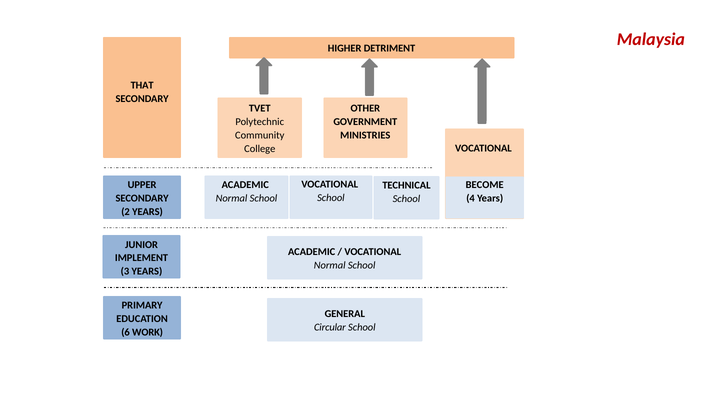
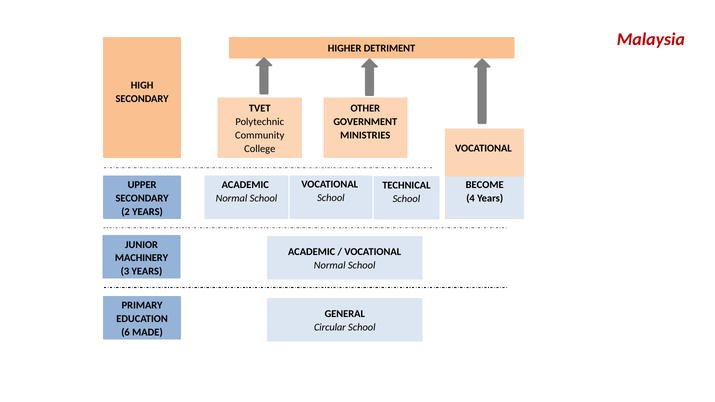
THAT: THAT -> HIGH (142, 85)
IMPLEMENT: IMPLEMENT -> MACHINERY (142, 258)
WORK: WORK -> MADE (147, 332)
